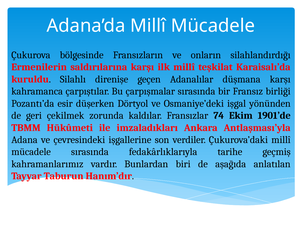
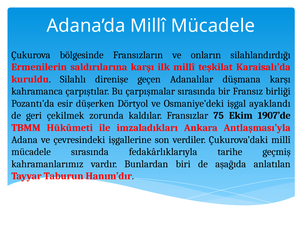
yönünden: yönünden -> ayaklandı (270, 103)
74: 74 -> 75 (219, 115)
1901’de: 1901’de -> 1907’de (274, 115)
